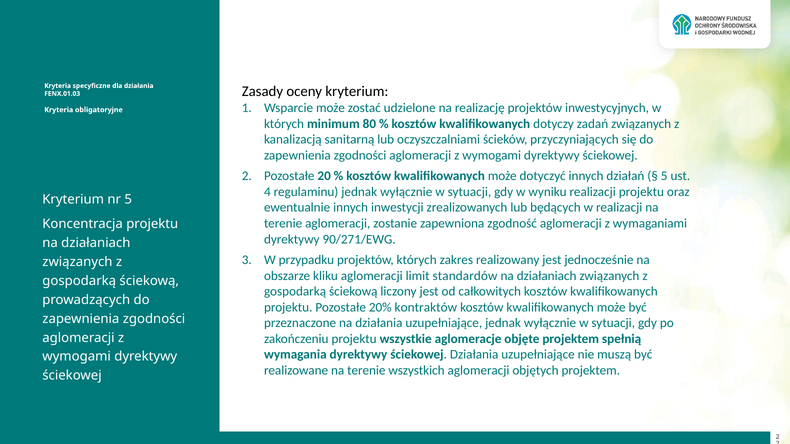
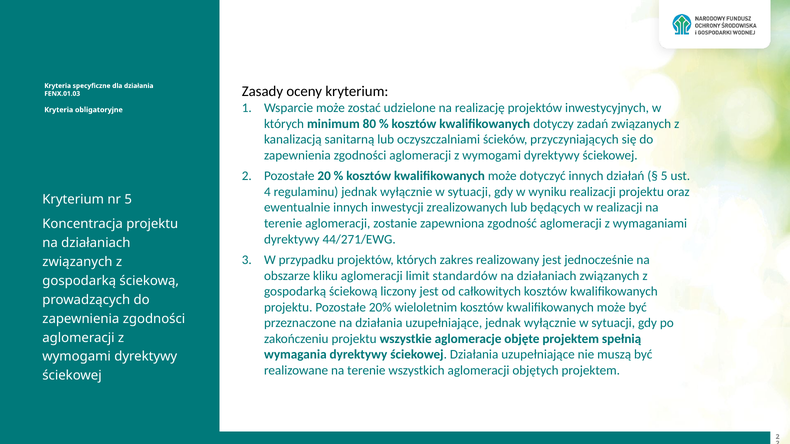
90/271/EWG: 90/271/EWG -> 44/271/EWG (359, 239)
kontraktów: kontraktów -> wieloletnim (426, 308)
